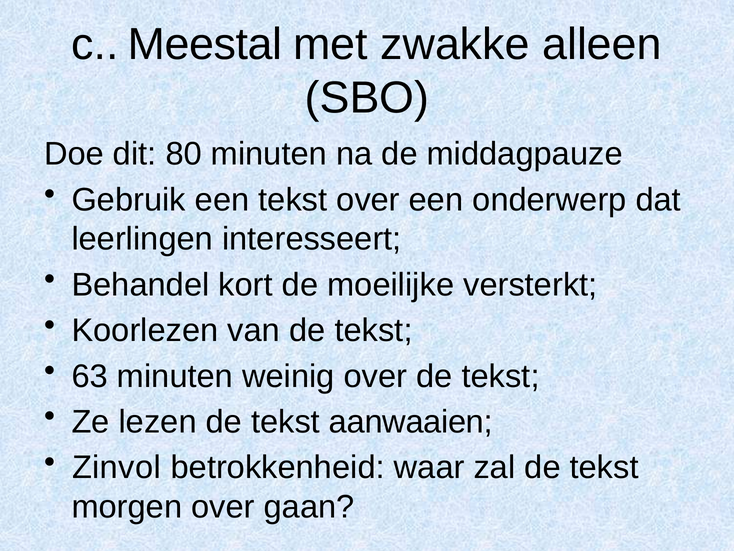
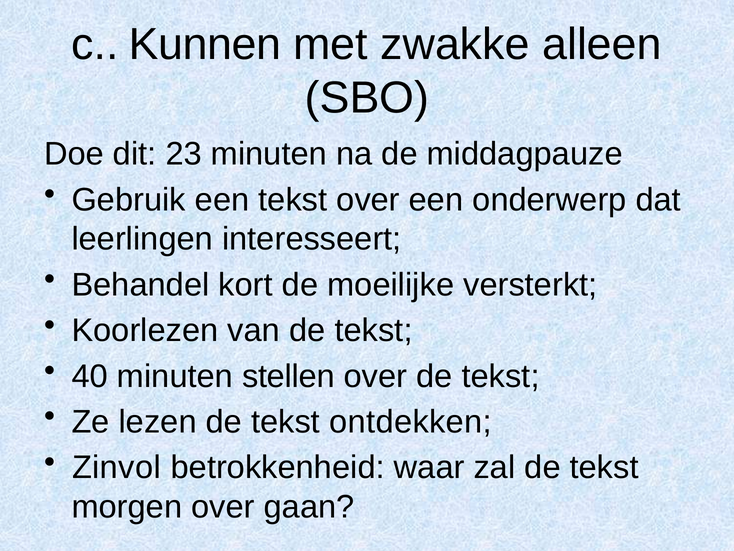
Meestal: Meestal -> Kunnen (205, 44)
80: 80 -> 23 (184, 154)
63: 63 -> 40 (90, 376)
weinig: weinig -> stellen (289, 376)
aanwaaien: aanwaaien -> ontdekken (411, 422)
